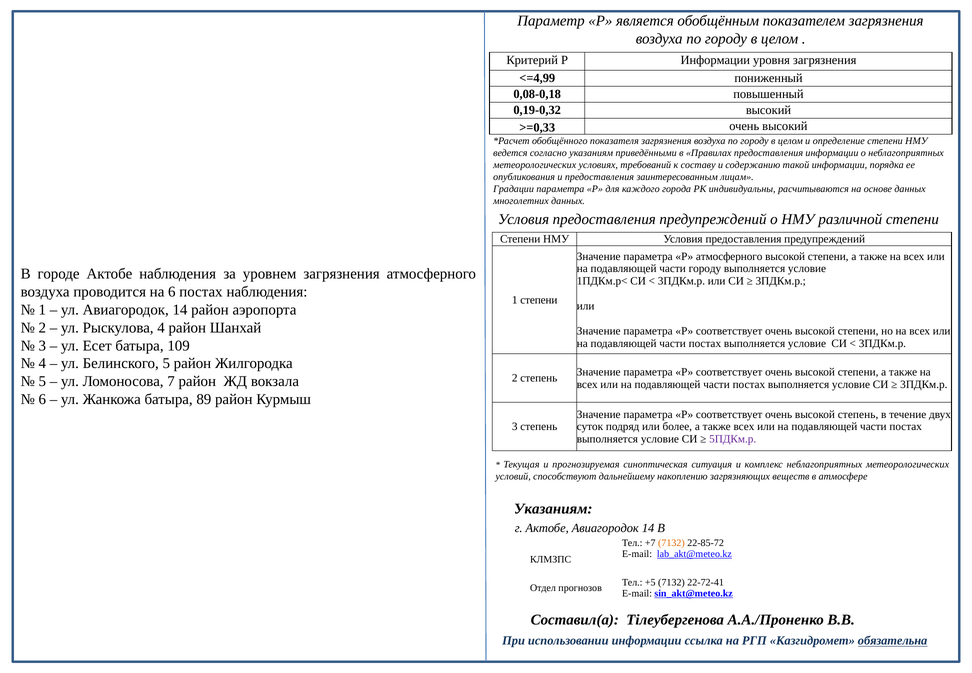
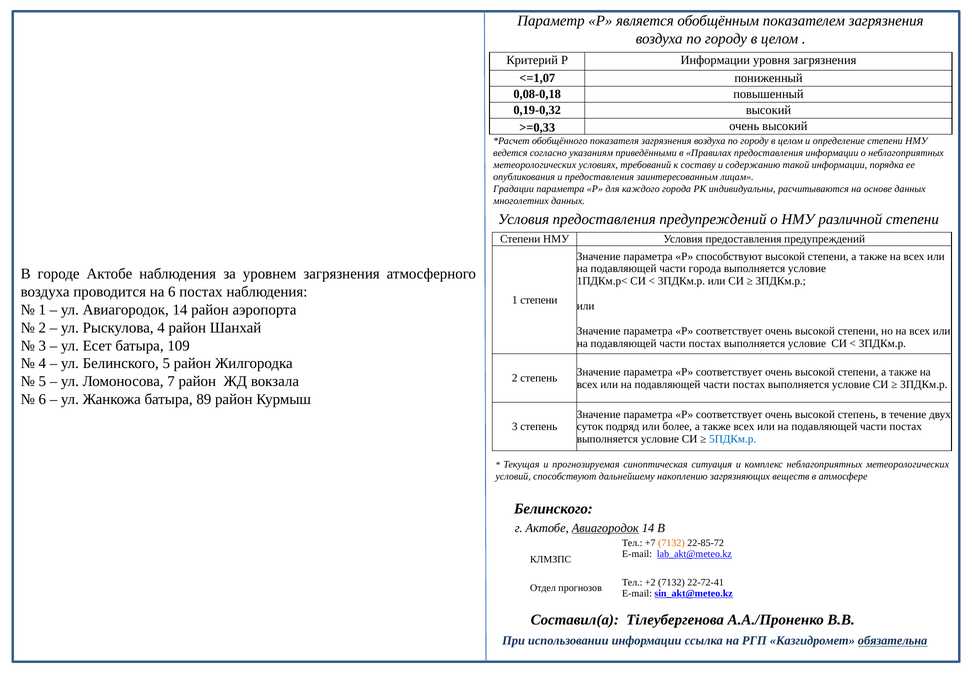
<=4,99: <=4,99 -> <=1,07 (537, 78)
Р атмосферного: атмосферного -> способствуют (729, 256)
части городу: городу -> города (705, 269)
5ПДКм.р colour: purple -> blue (733, 439)
Указаниям: Указаниям -> Белинского (553, 509)
Авиагородок underline: none -> present (605, 528)
+5: +5 -> +2 (650, 582)
